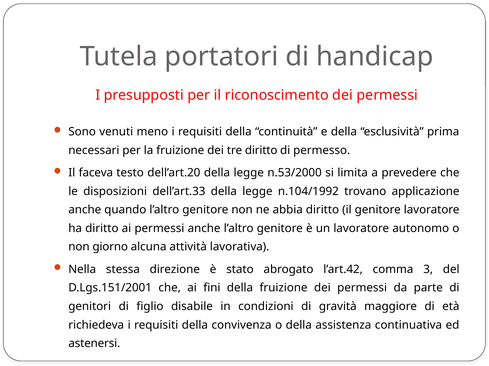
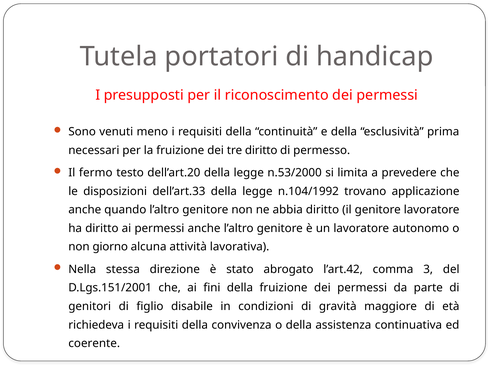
faceva: faceva -> fermo (96, 173)
astenersi: astenersi -> coerente (94, 344)
